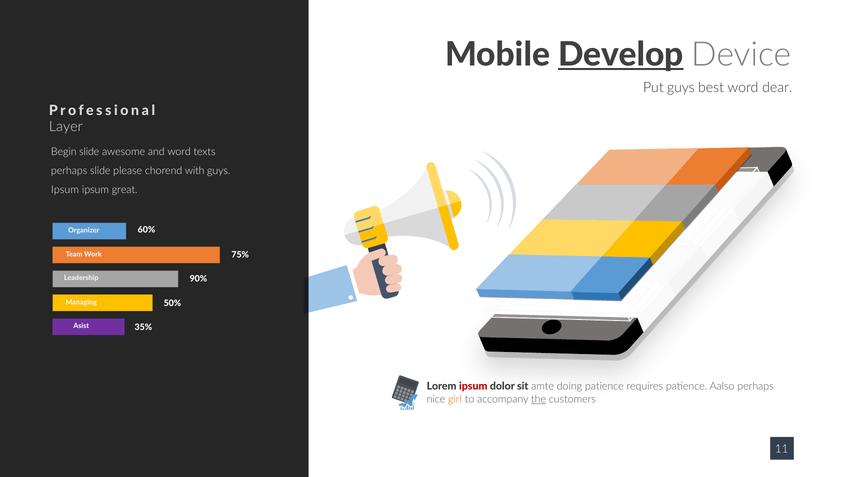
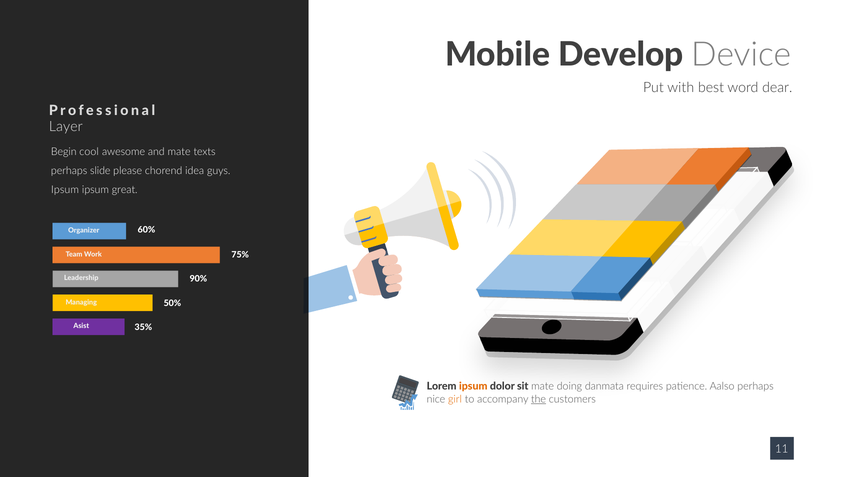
Develop underline: present -> none (621, 55)
Put guys: guys -> with (681, 88)
Begin slide: slide -> cool (89, 152)
and word: word -> mate (179, 152)
with: with -> idea (195, 171)
ipsum colour: red -> orange (473, 386)
sit amte: amte -> mate (543, 386)
doing patience: patience -> danmata (604, 386)
